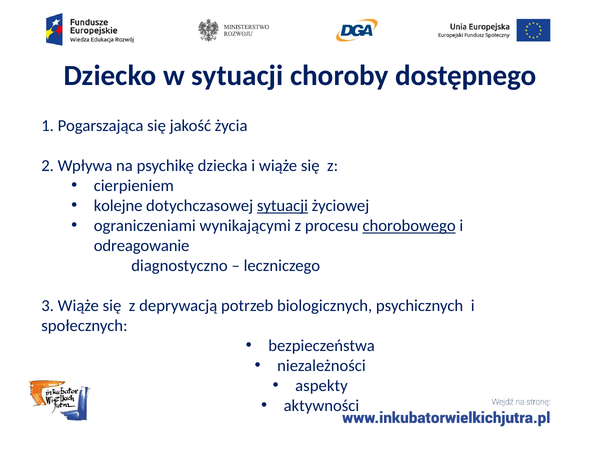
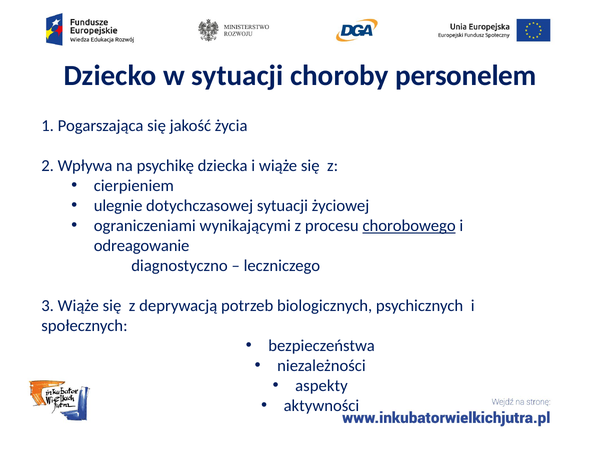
dostępnego: dostępnego -> personelem (466, 76)
kolejne: kolejne -> ulegnie (118, 206)
sytuacji underline: present -> none (282, 206)
